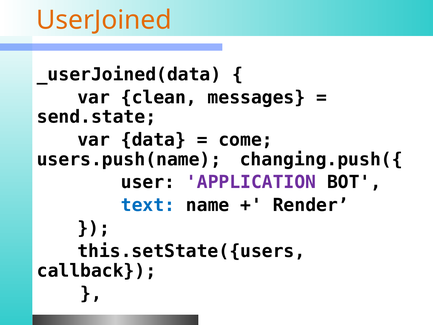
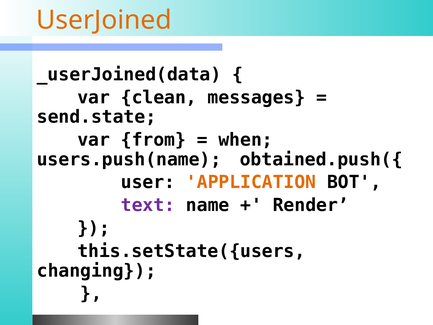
data: data -> from (153, 140)
come: come -> when (246, 140)
changing.push({: changing.push({ -> obtained.push({ (321, 159)
APPLICATION colour: purple -> orange (251, 182)
text colour: blue -> purple (148, 205)
callback: callback -> changing (97, 271)
